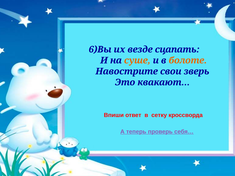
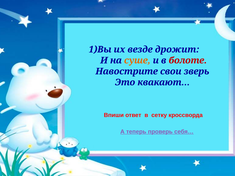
6)Вы: 6)Вы -> 1)Вы (100, 49)
сцапать: сцапать -> дрожит (177, 49)
болоте colour: orange -> red (188, 60)
